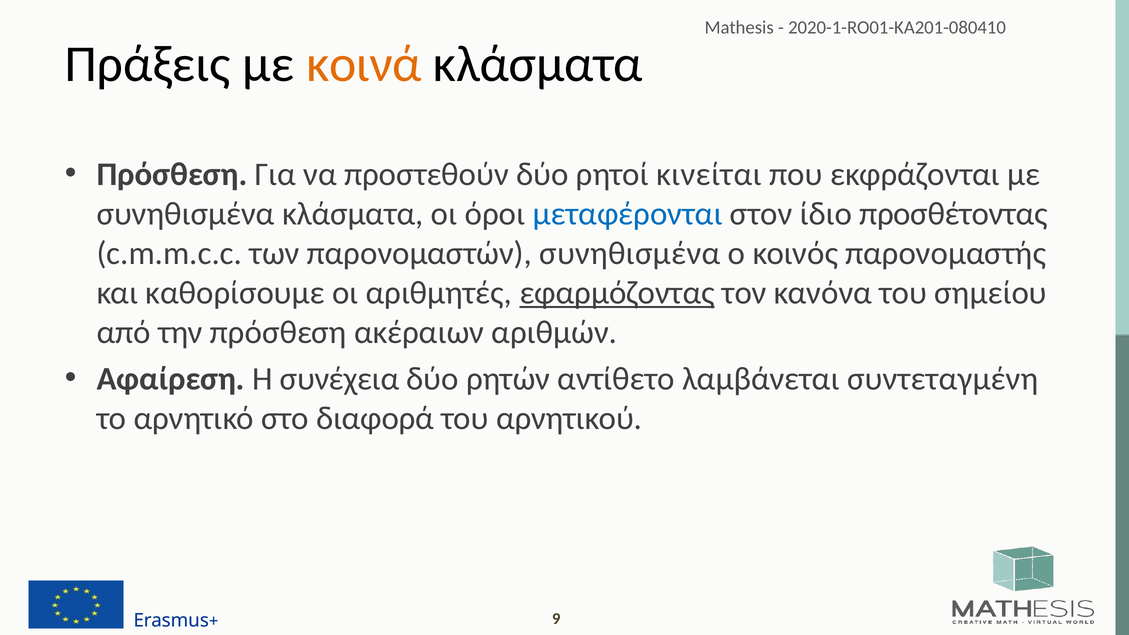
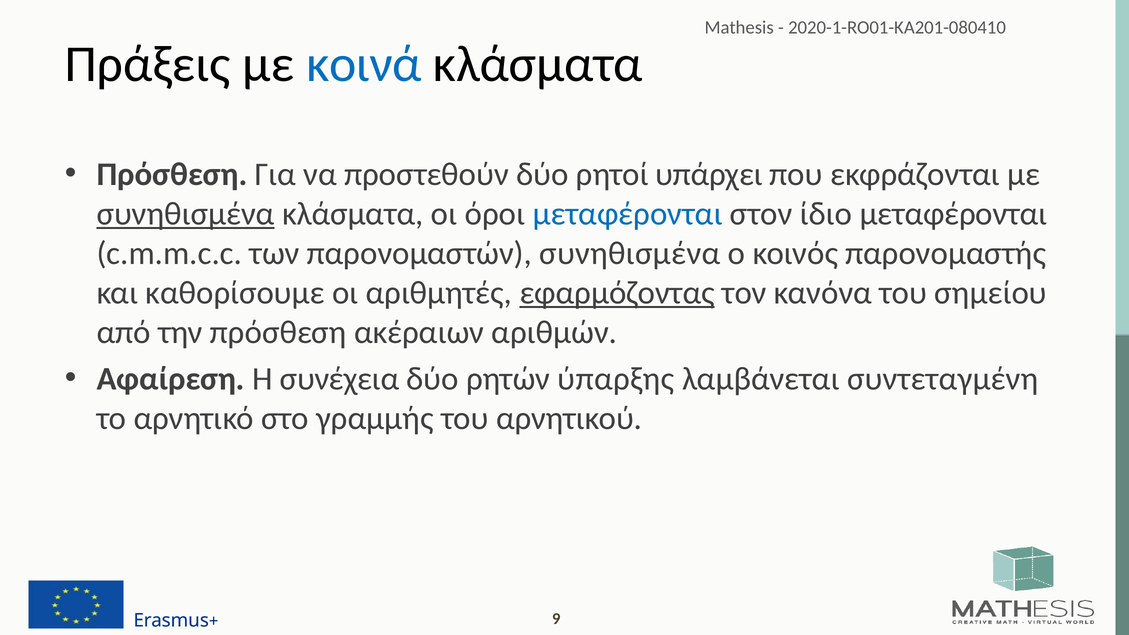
κοινά colour: orange -> blue (364, 64)
κινείται: κινείται -> υπάρχει (709, 174)
συνηθισμένα underline: none -> present (186, 214)
ίδιο προσθέτοντας: προσθέτοντας -> μεταφέρονται (953, 214)
αντίθετο: αντίθετο -> ύπαρξης (616, 379)
διαφορά: διαφορά -> γραμμής (375, 418)
